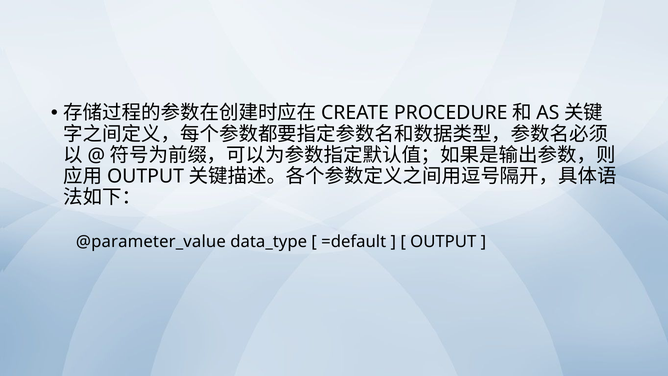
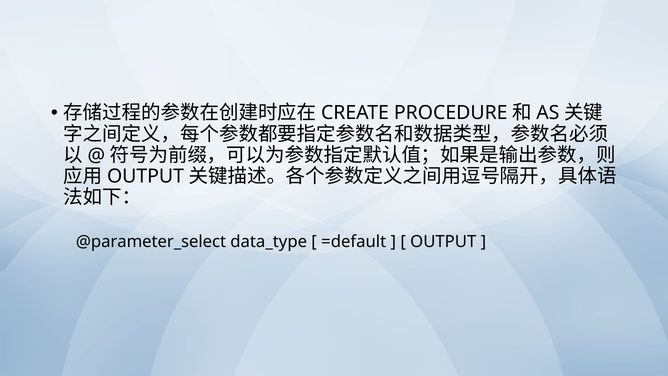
@parameter_value: @parameter_value -> @parameter_select (151, 242)
